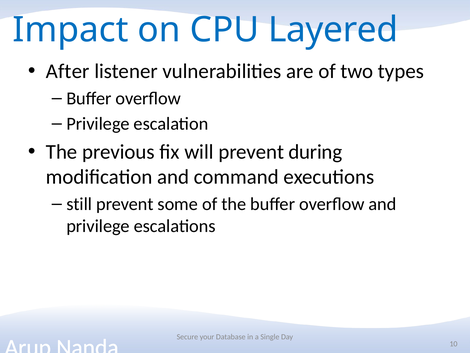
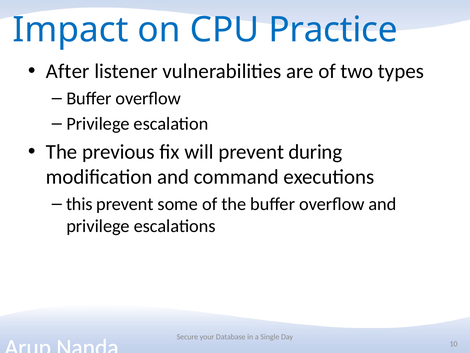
Layered: Layered -> Practice (333, 30)
still: still -> this (79, 204)
